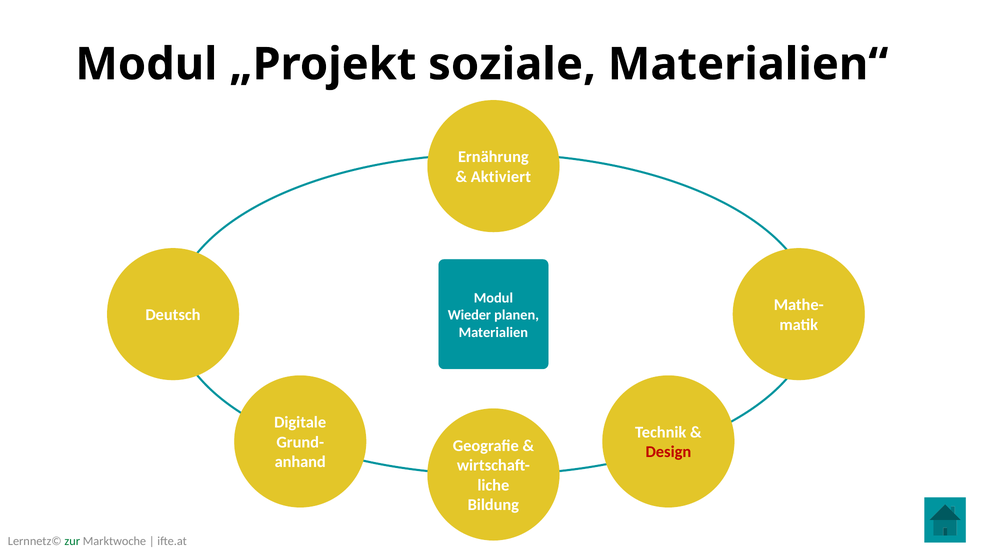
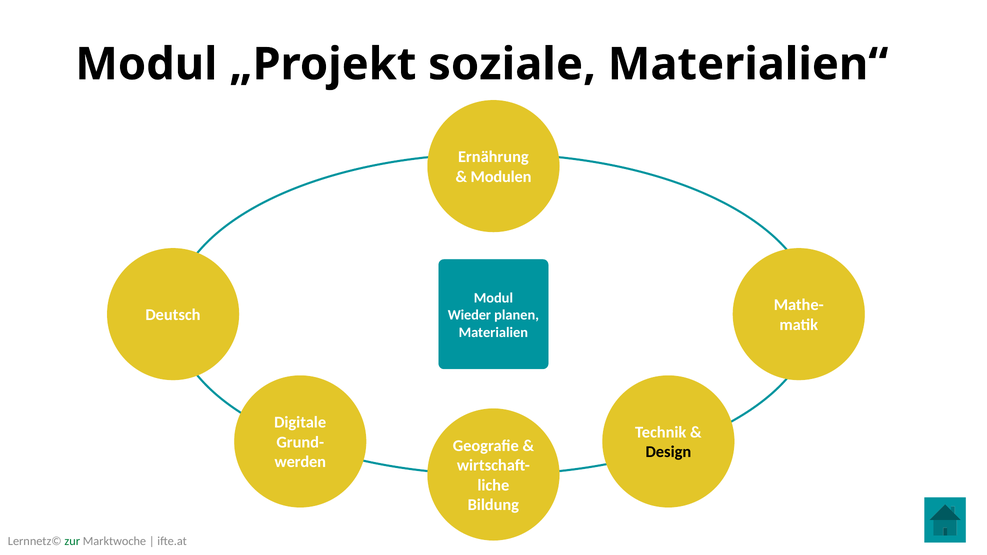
Aktiviert: Aktiviert -> Modulen (501, 177)
Design colour: red -> black (668, 452)
anhand: anhand -> werden (300, 462)
